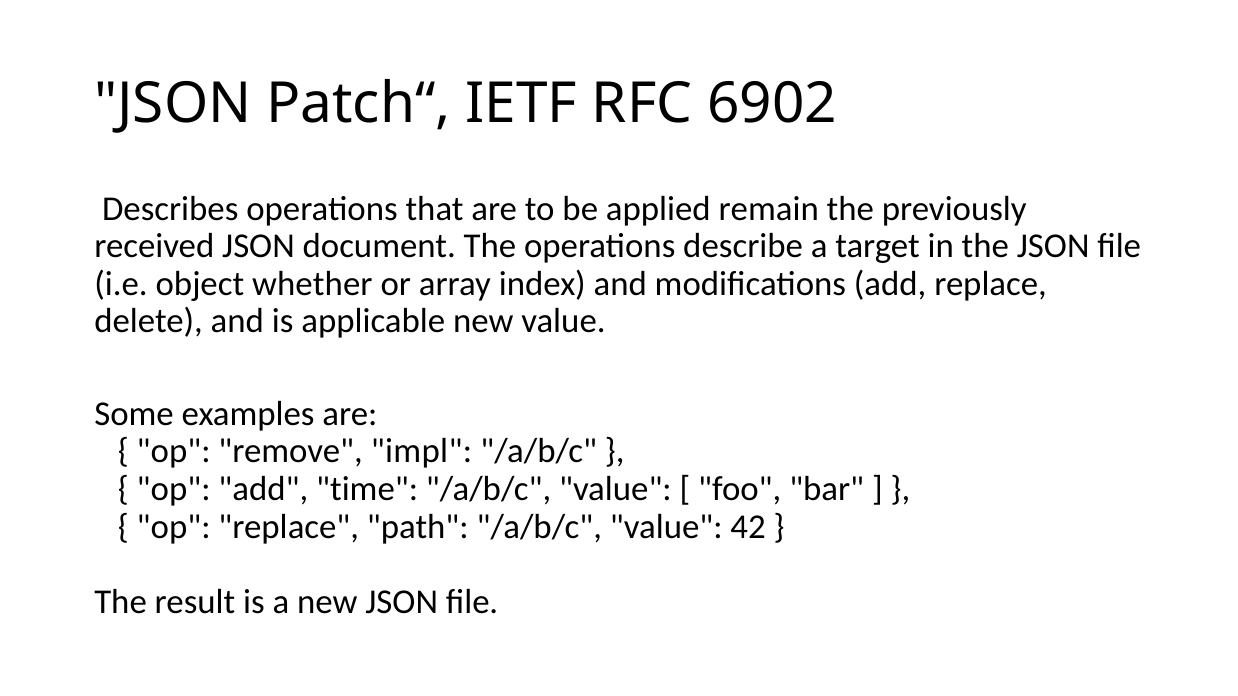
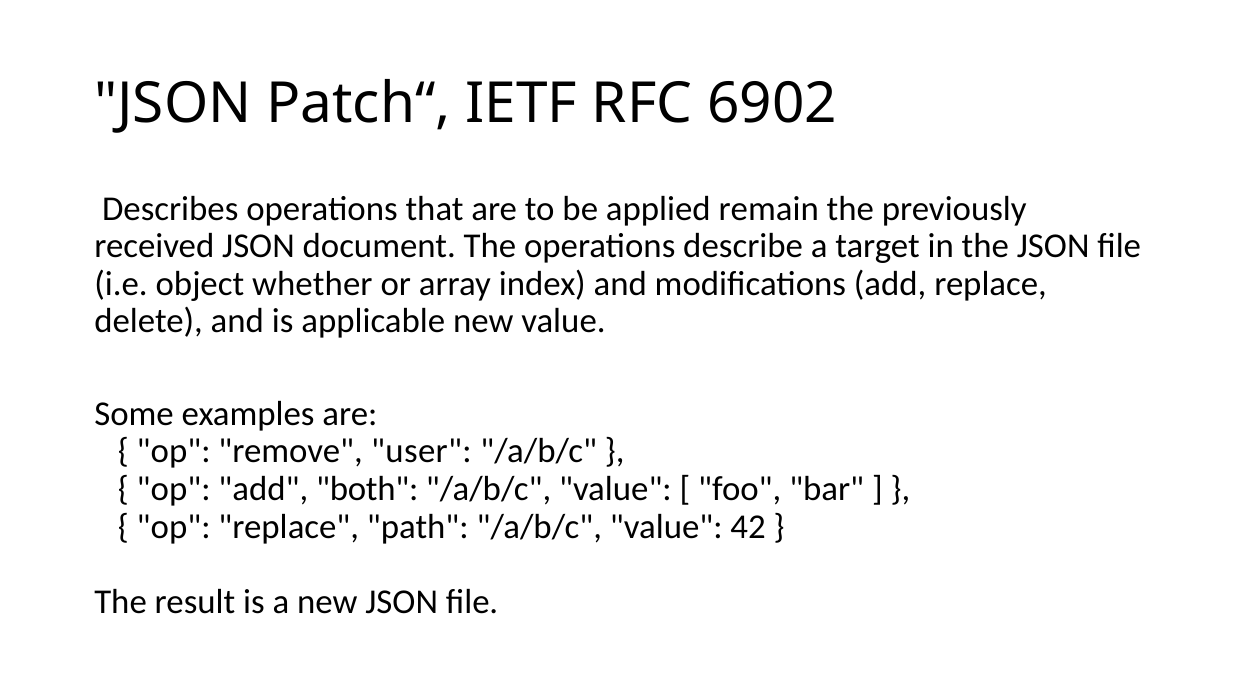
impl: impl -> user (421, 452)
time: time -> both (367, 489)
